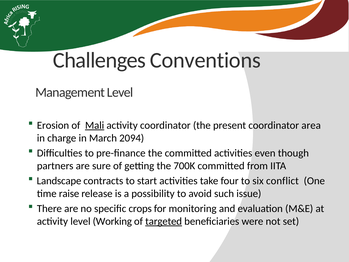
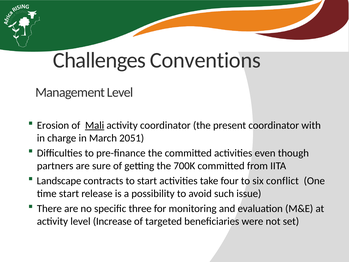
area: area -> with (311, 125)
2094: 2094 -> 2051 (132, 138)
time raise: raise -> start (69, 193)
crops: crops -> three (140, 208)
Working: Working -> Increase (112, 221)
targeted underline: present -> none (164, 221)
